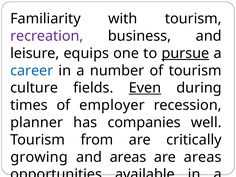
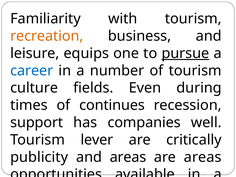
recreation colour: purple -> orange (47, 36)
Even underline: present -> none (145, 88)
employer: employer -> continues (112, 105)
planner: planner -> support (37, 122)
from: from -> lever (97, 140)
growing: growing -> publicity (39, 157)
